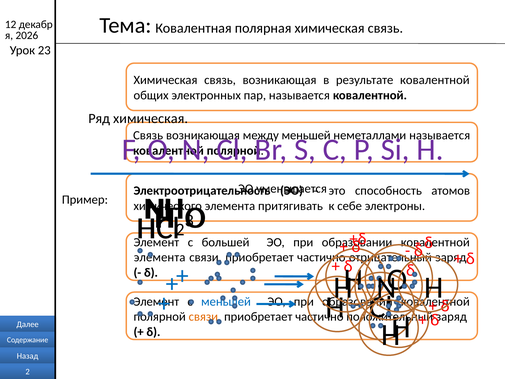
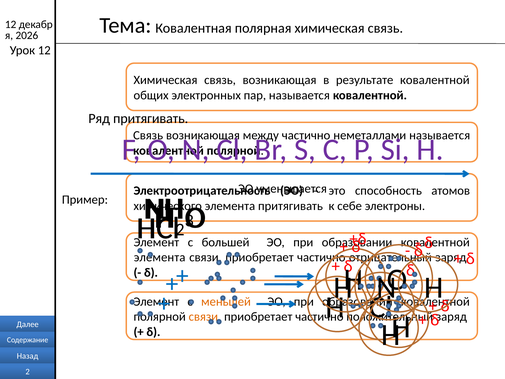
Урок 23: 23 -> 12 (44, 50)
Ряд химическая: химическая -> притягивать (151, 118)
между меньшей: меньшей -> частично (306, 135)
меньшей colour: blue -> orange (226, 301)
